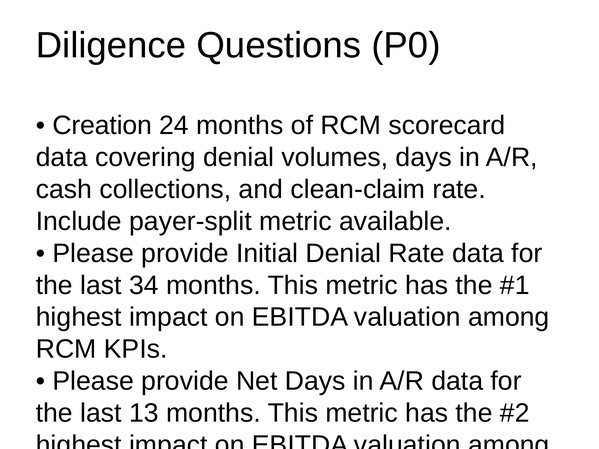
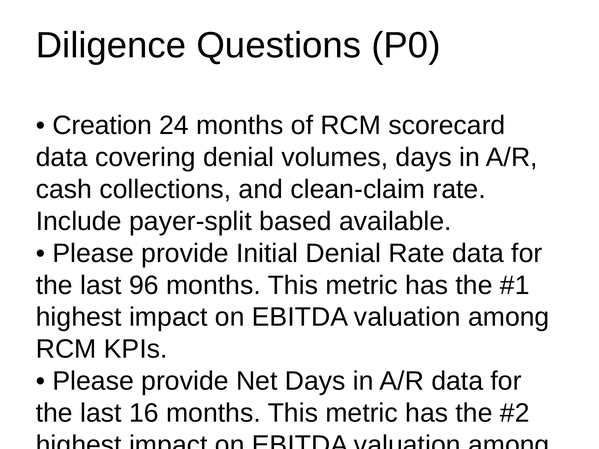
payer-split metric: metric -> based (295, 221)
34: 34 -> 96 (144, 285)
13: 13 -> 16 (144, 413)
